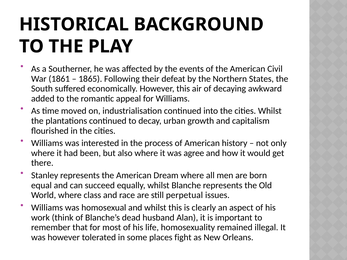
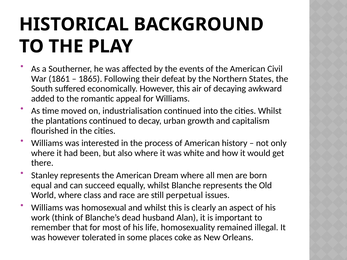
agree: agree -> white (194, 153)
fight: fight -> coke (183, 238)
